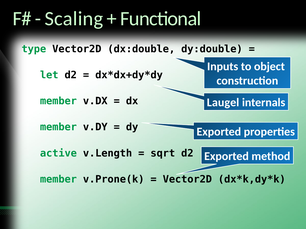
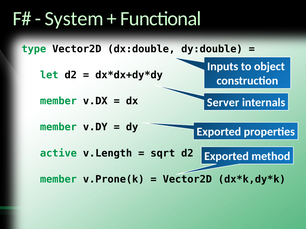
Scaling: Scaling -> System (74, 19)
Laugel: Laugel -> Server (223, 103)
